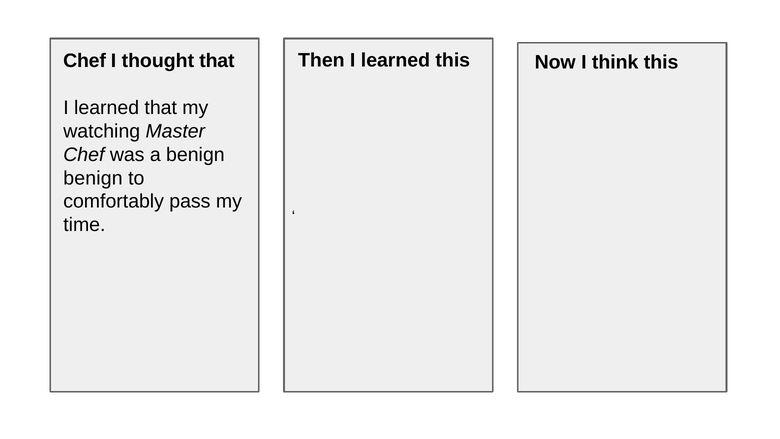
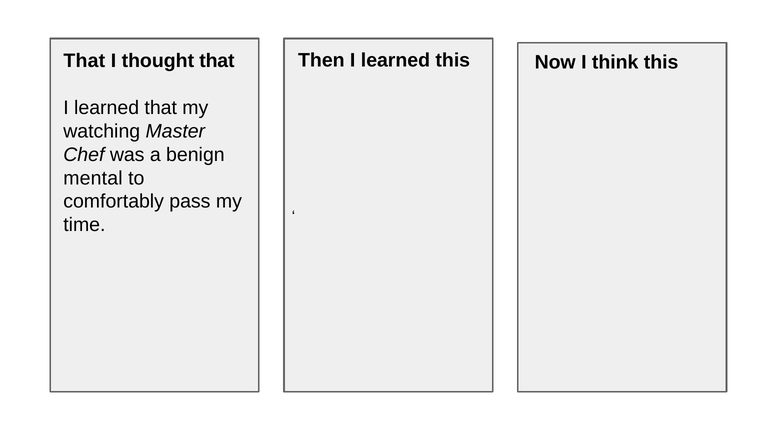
Chef: Chef -> That (84, 61)
benign: benign -> mental (93, 178)
